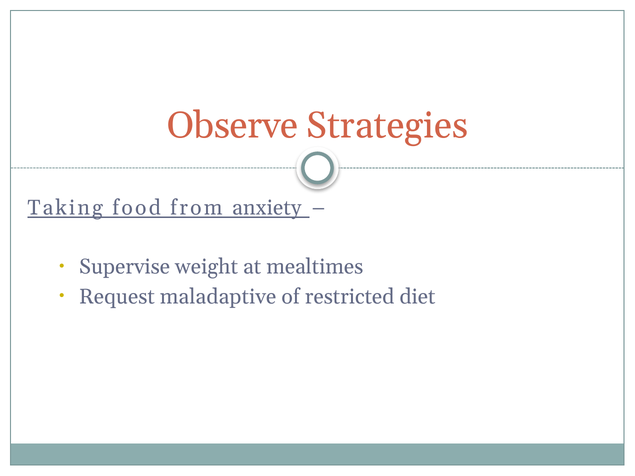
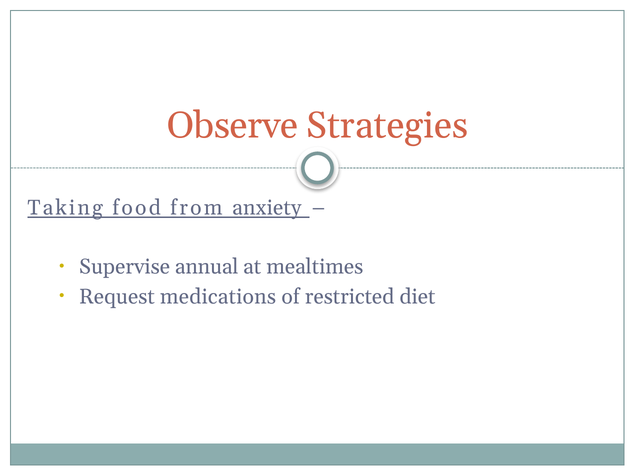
weight: weight -> annual (207, 267)
maladaptive: maladaptive -> medications (218, 297)
